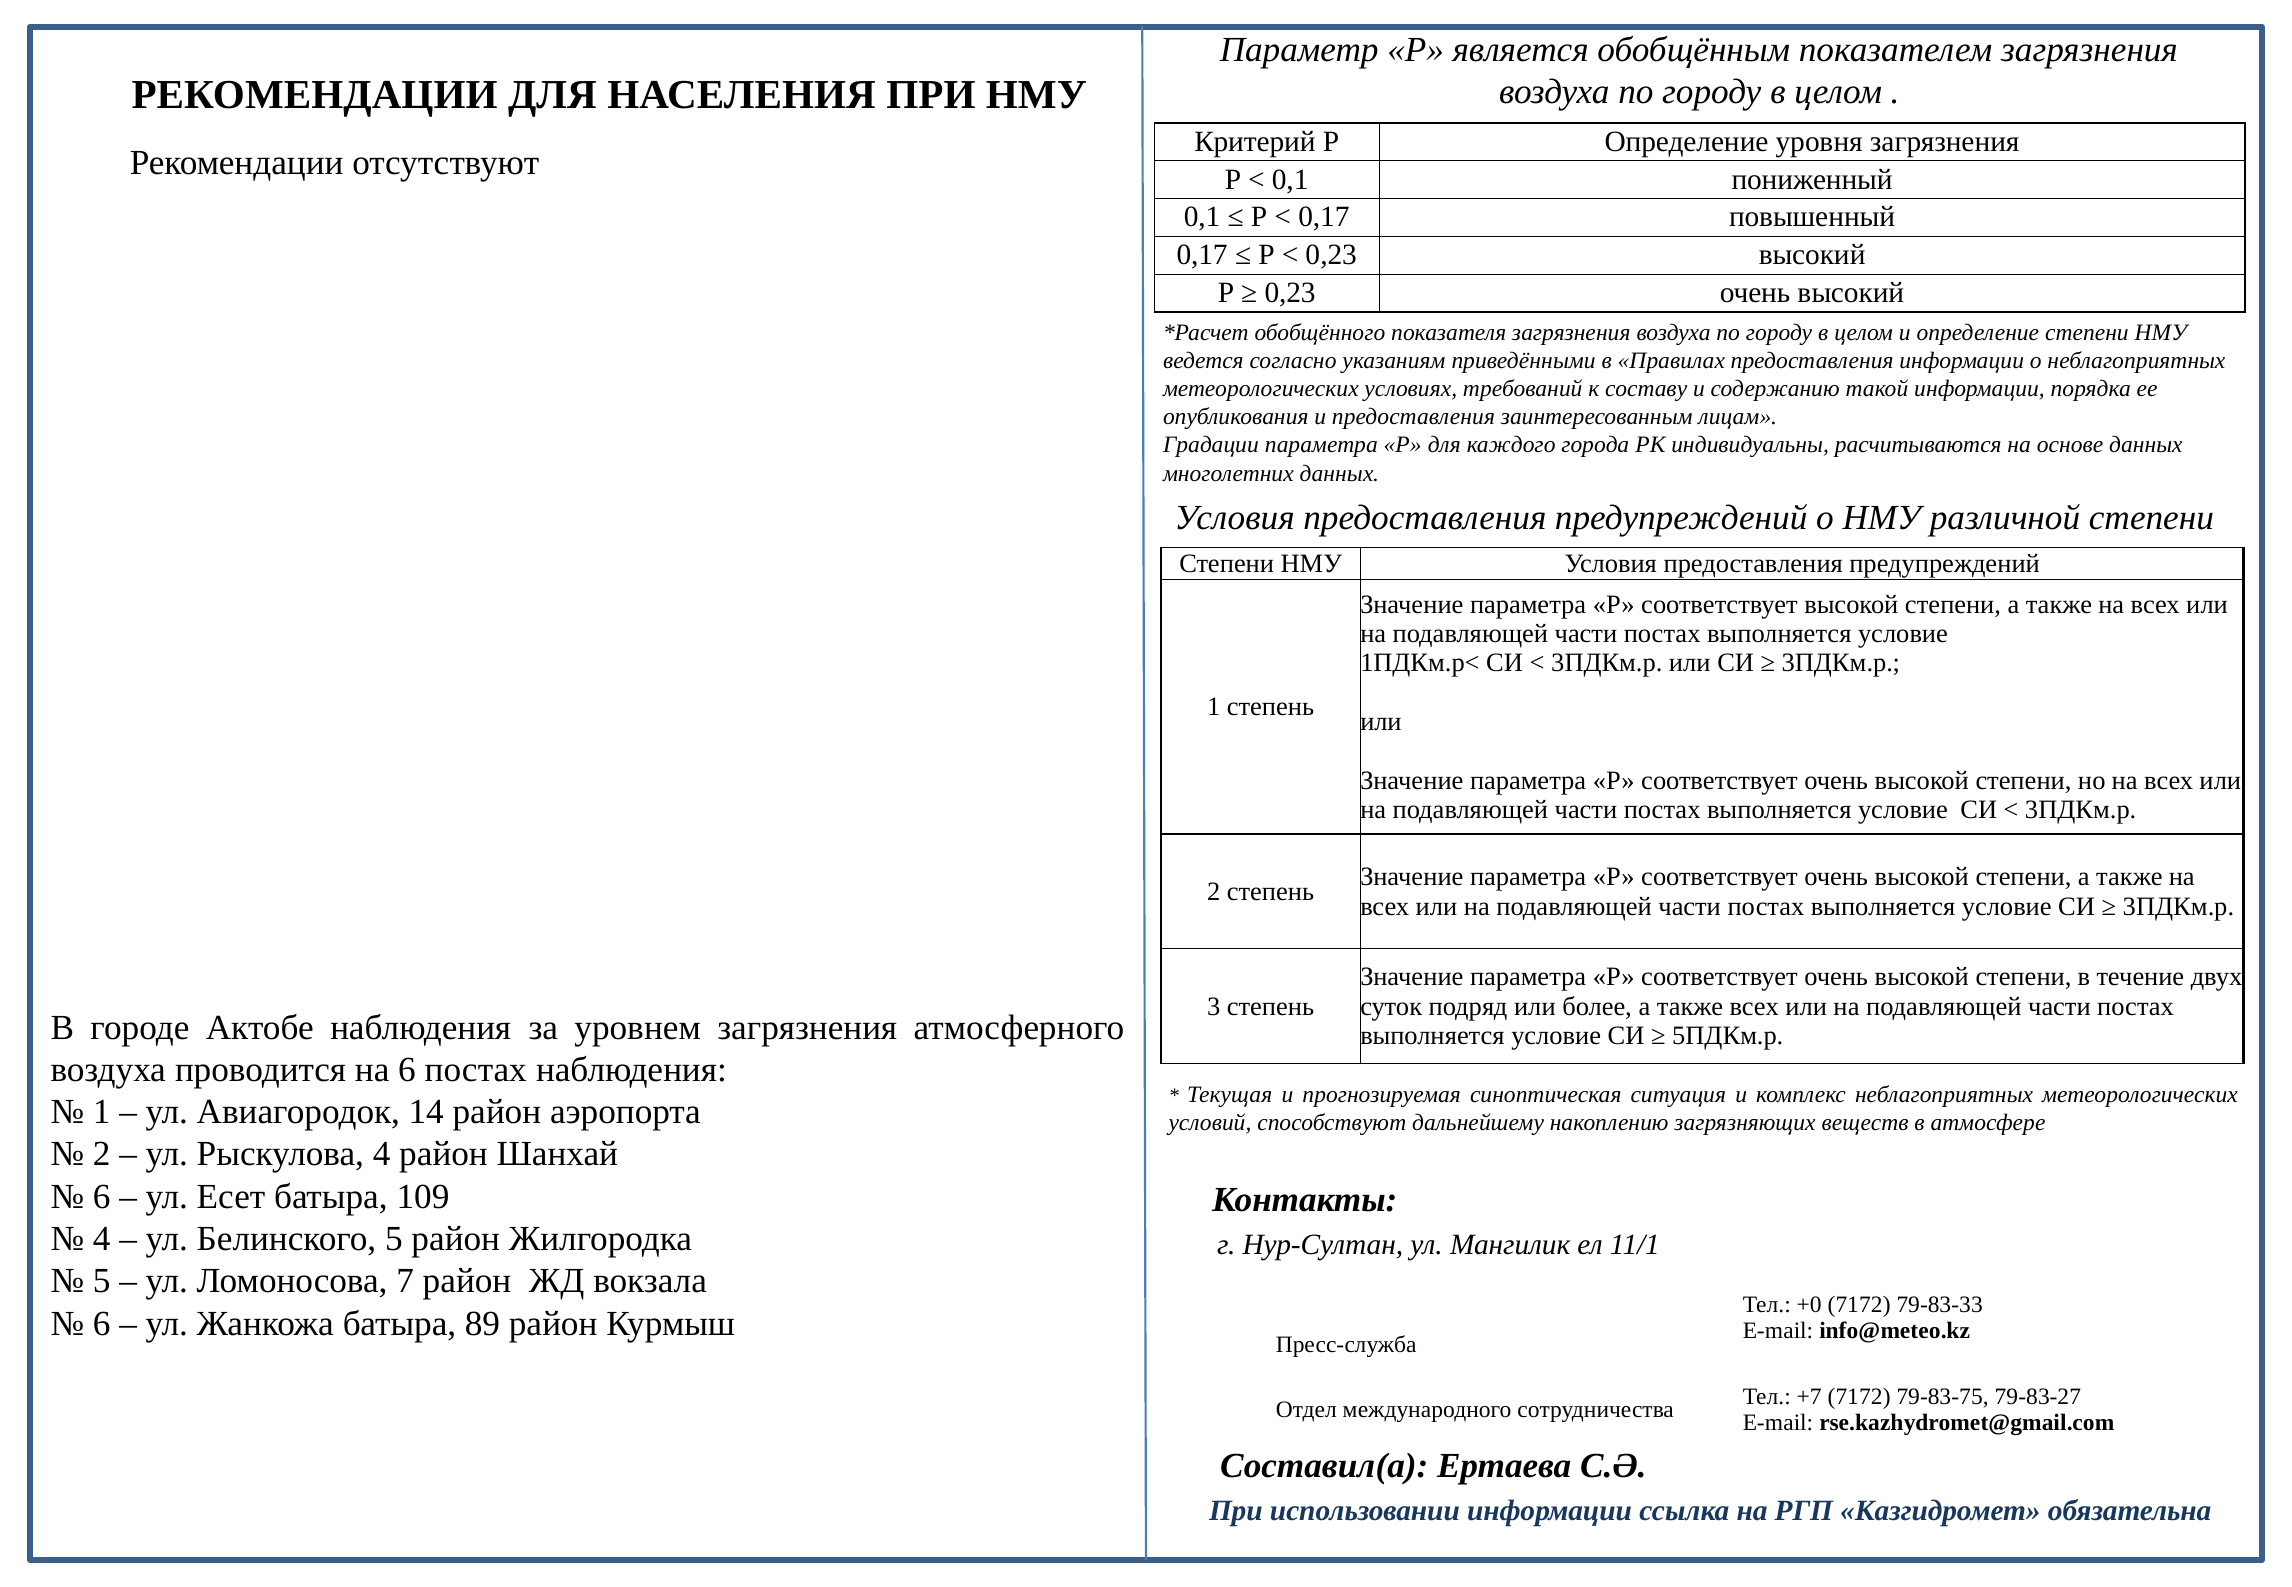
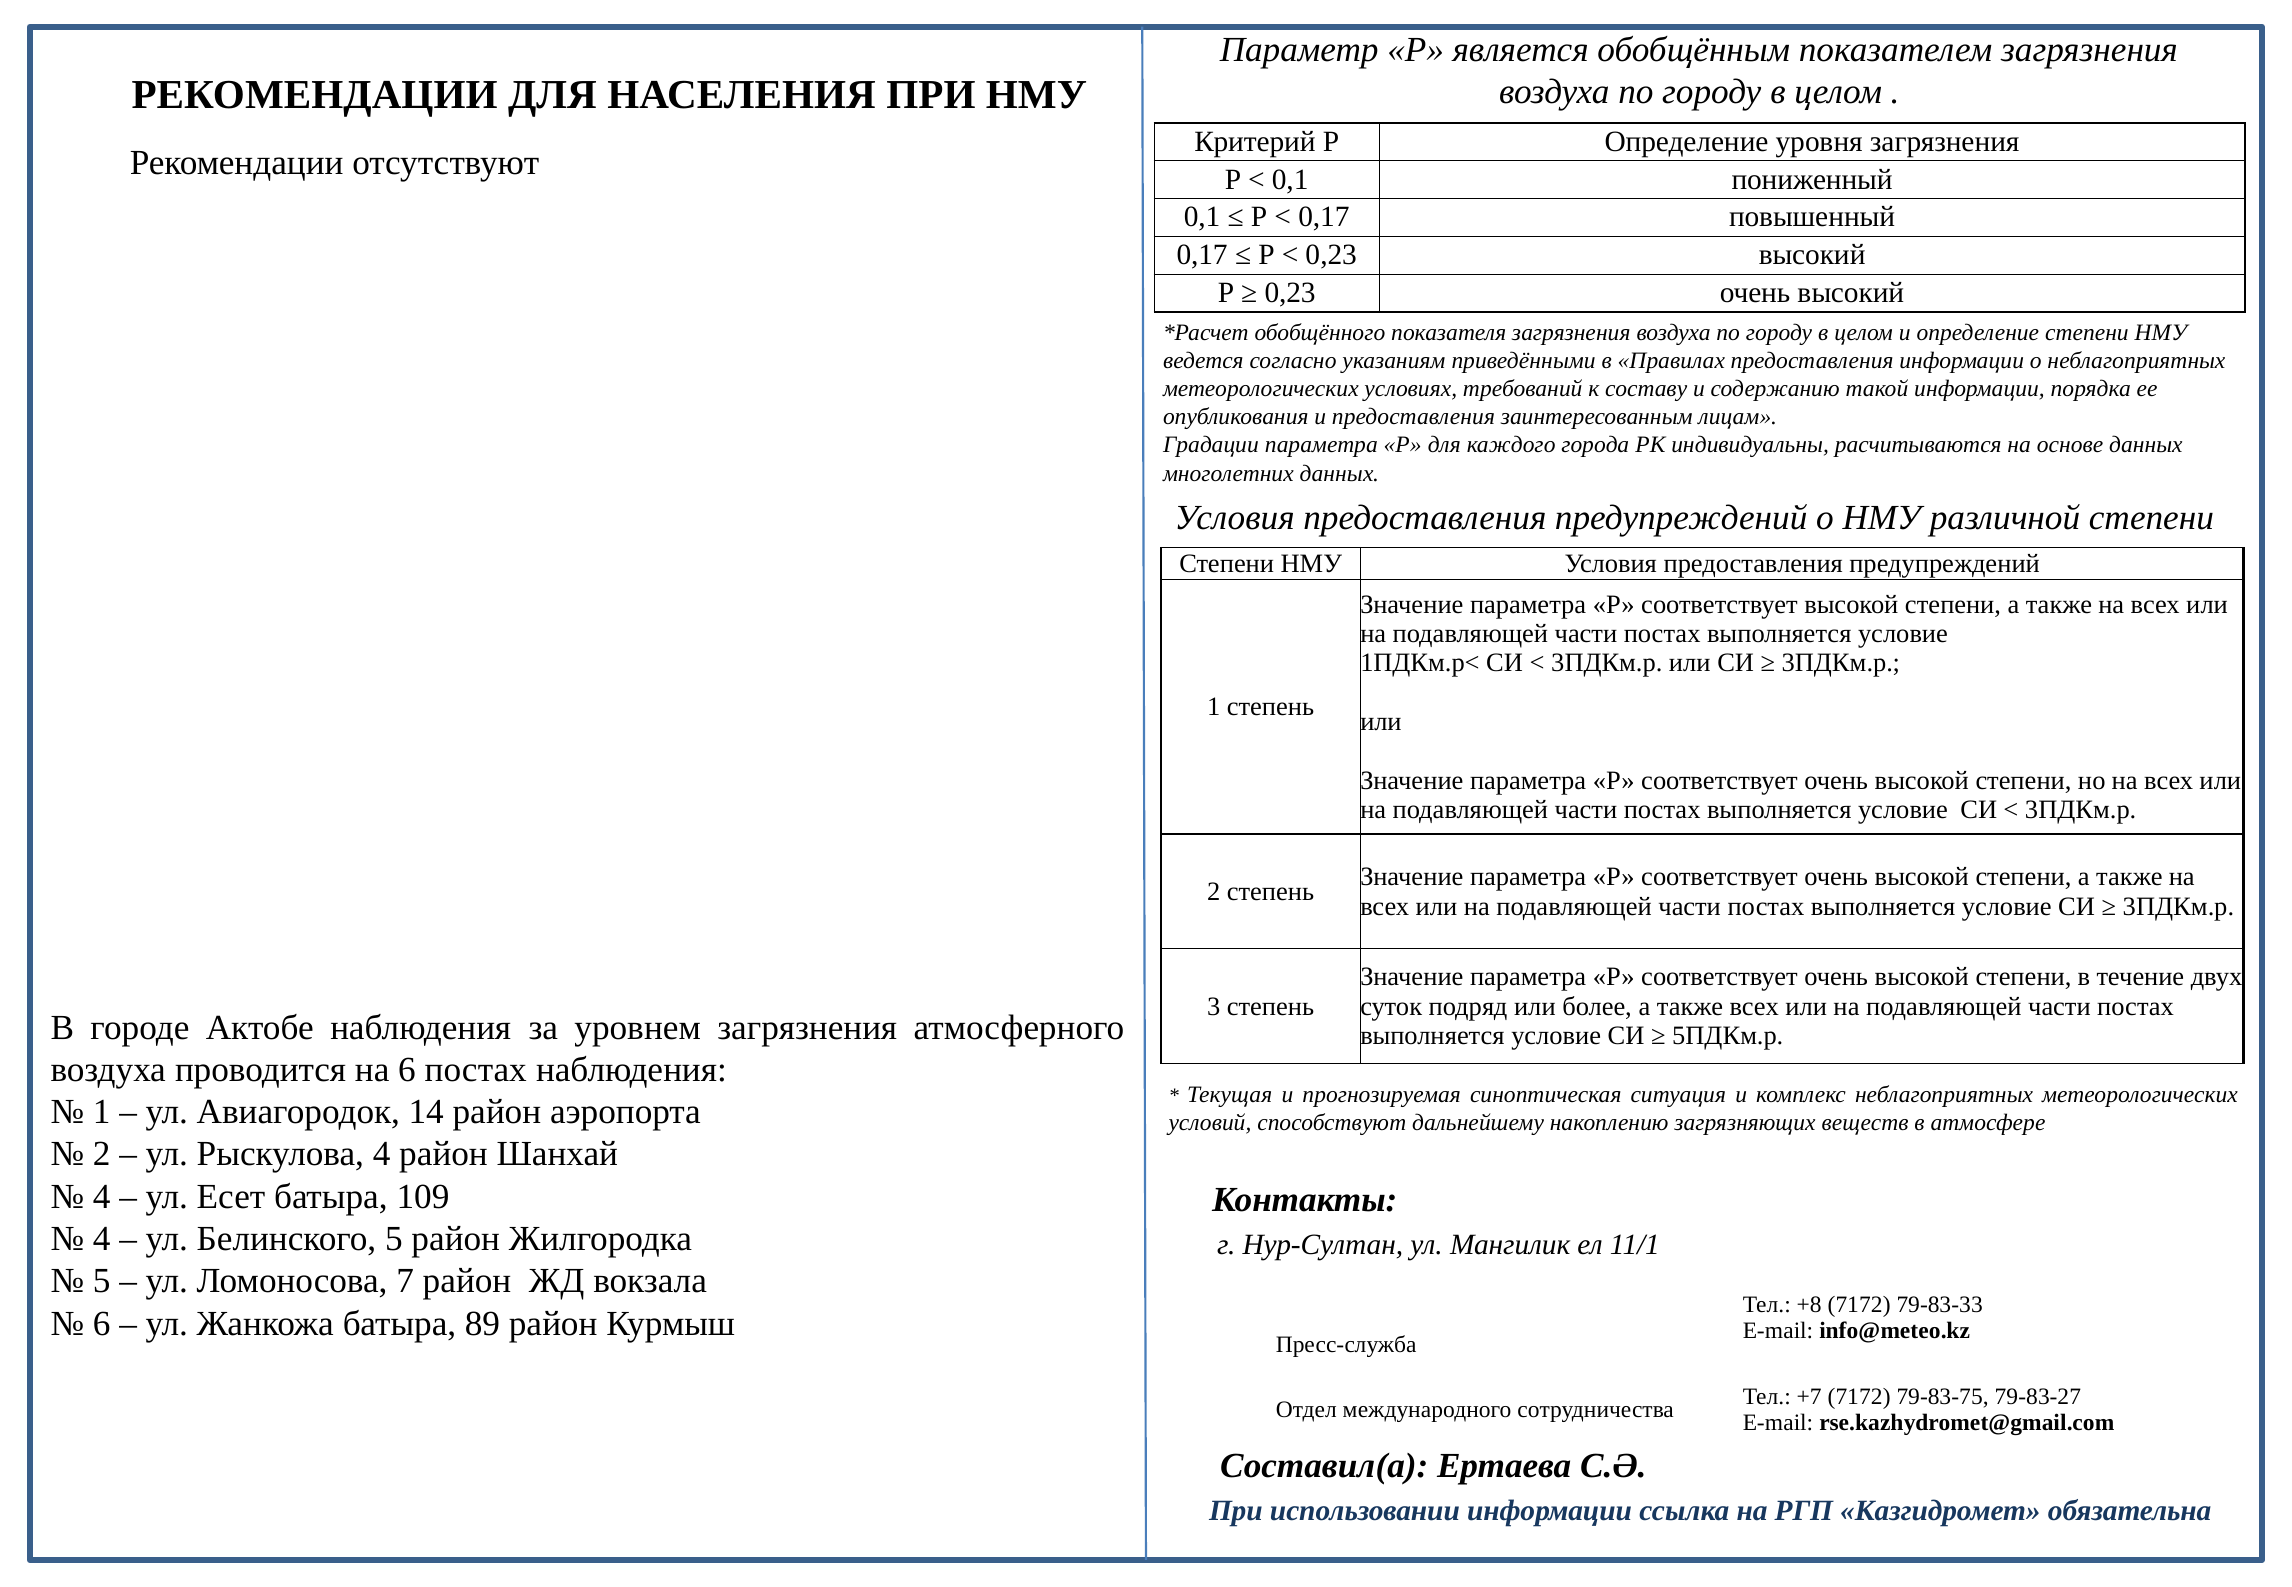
6: 6 -> 4 (102, 1196)
+0: +0 -> +8 (1809, 1305)
